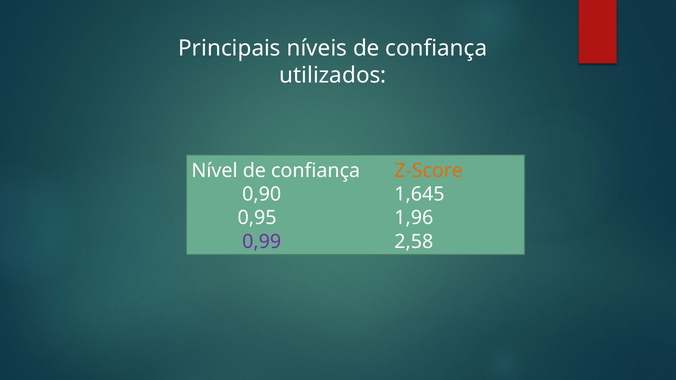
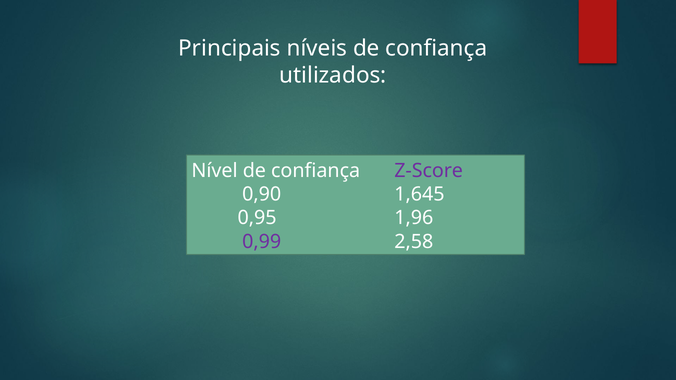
Z-Score colour: orange -> purple (429, 171)
